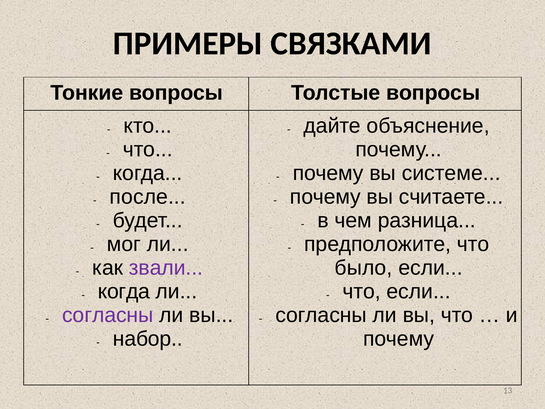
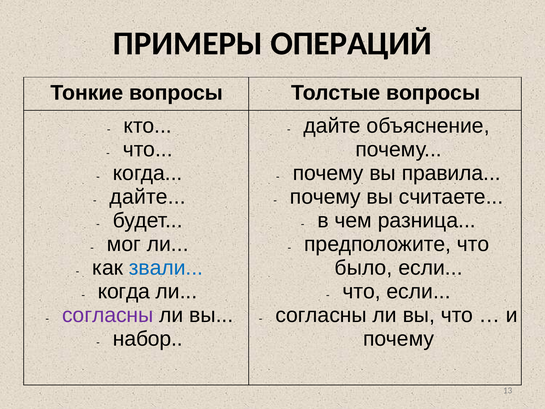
СВЯЗКАМИ: СВЯЗКАМИ -> ОПЕРАЦИЙ (351, 43)
системе: системе -> правила (451, 173)
после: после -> дайте (148, 197)
звали colour: purple -> blue (166, 268)
